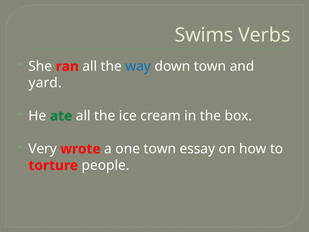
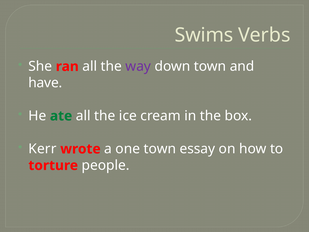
way colour: blue -> purple (138, 66)
yard: yard -> have (45, 83)
Very: Very -> Kerr (42, 149)
